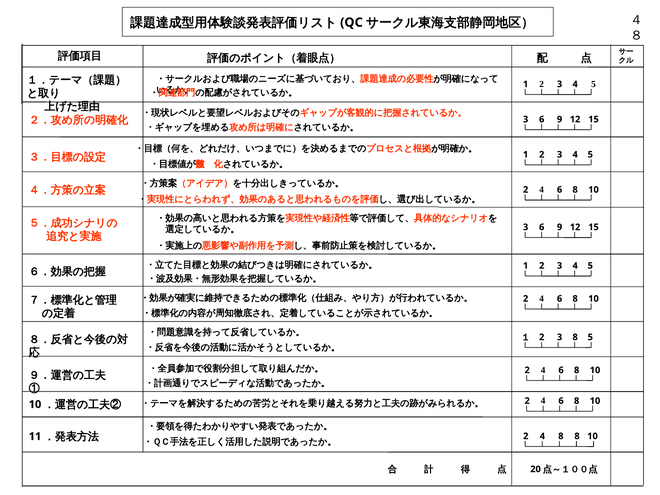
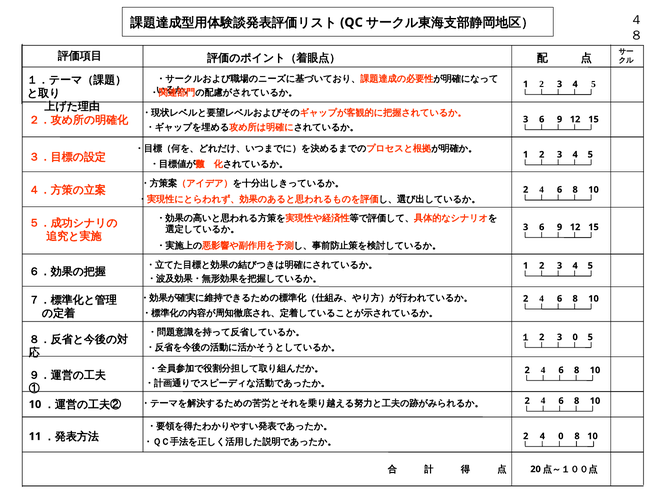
3 8: 8 -> 0 (575, 337)
4 8: 8 -> 0 (561, 436)
